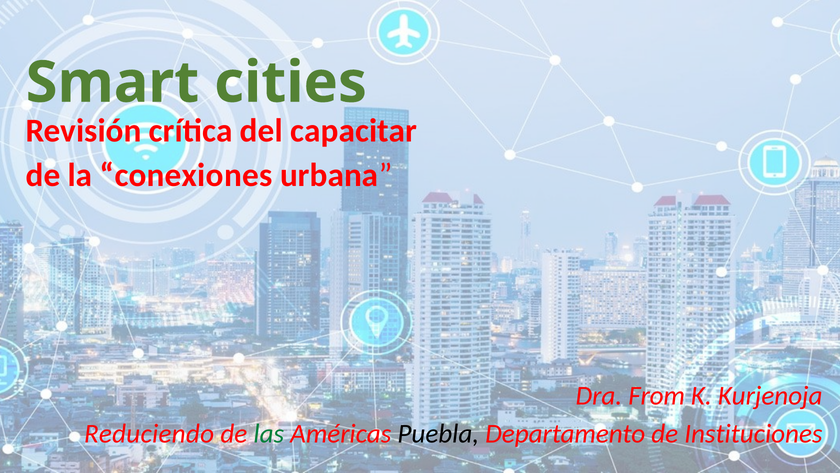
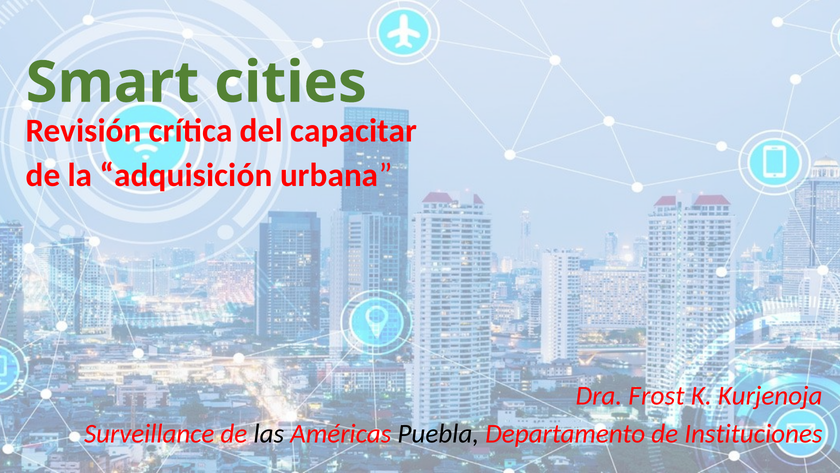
conexiones: conexiones -> adquisición (186, 175)
From: From -> Frost (656, 395)
Reduciendo: Reduciendo -> Surveillance (149, 433)
las colour: green -> black (269, 433)
